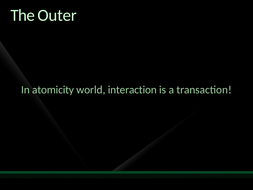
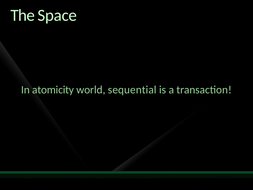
Outer: Outer -> Space (57, 15)
interaction: interaction -> sequential (132, 90)
